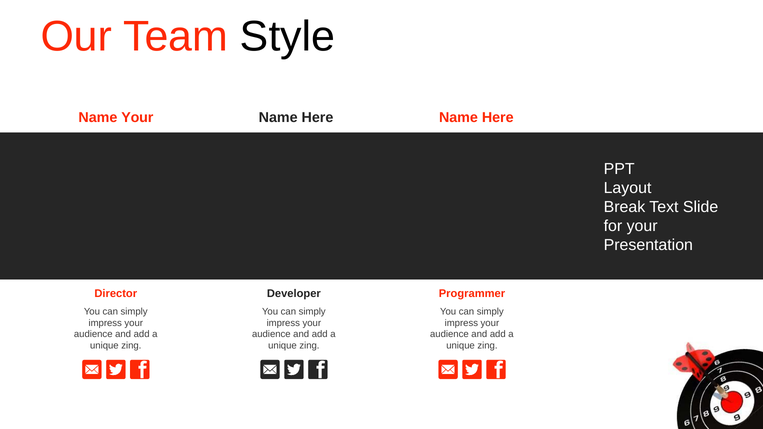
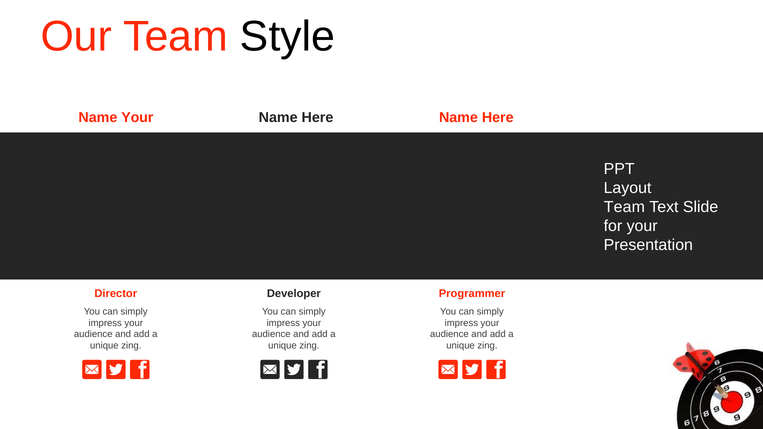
Break: Break -> Team (624, 207)
